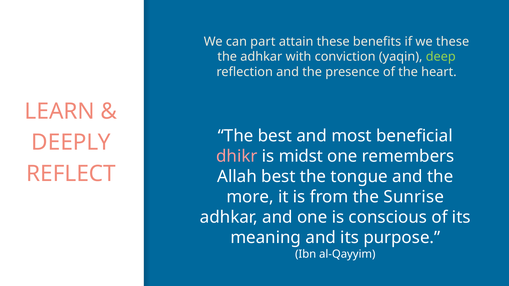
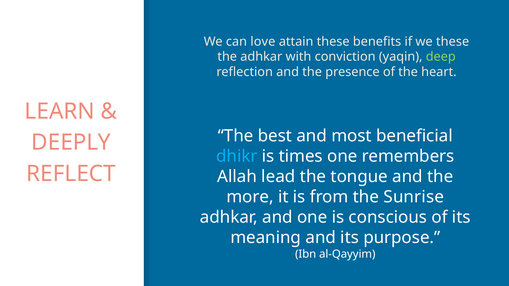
part: part -> love (263, 42)
dhikr colour: pink -> light blue (237, 156)
midst: midst -> times (301, 156)
Allah best: best -> lead (278, 177)
